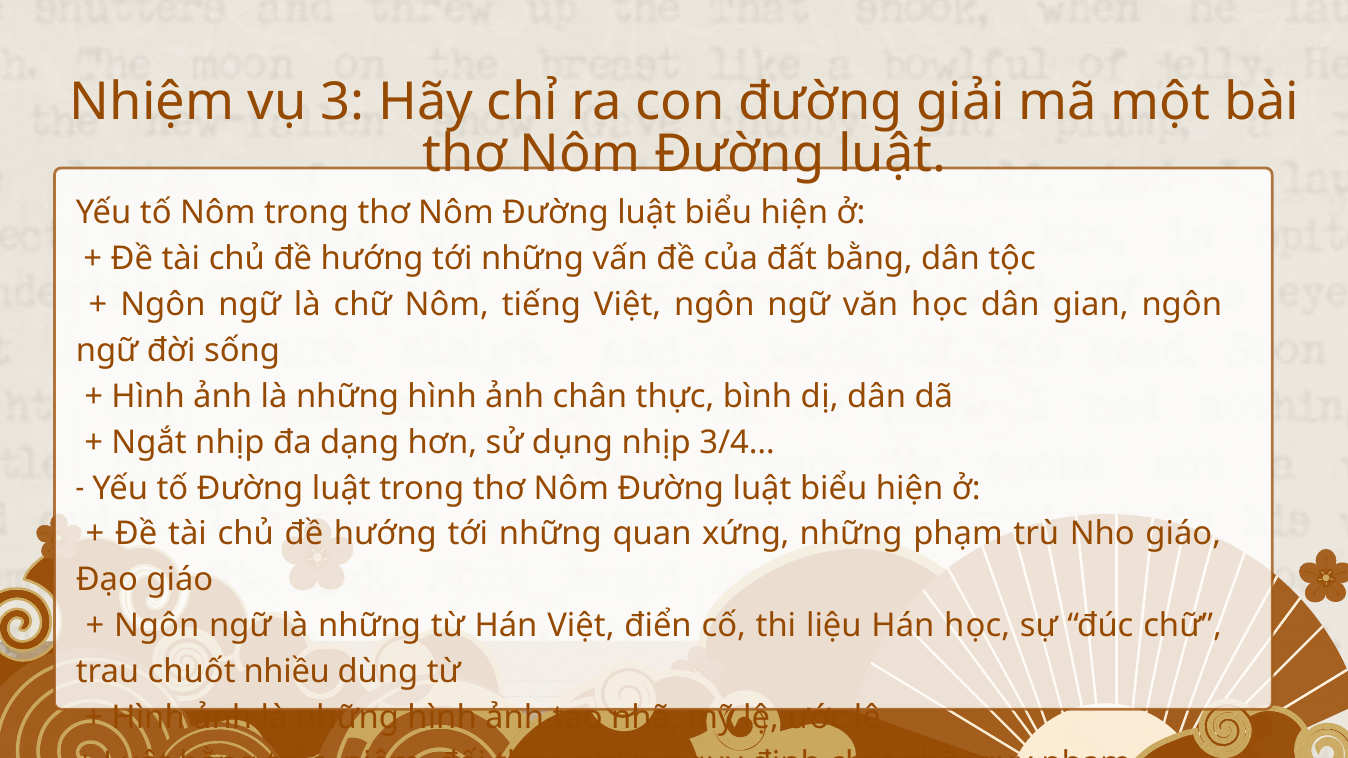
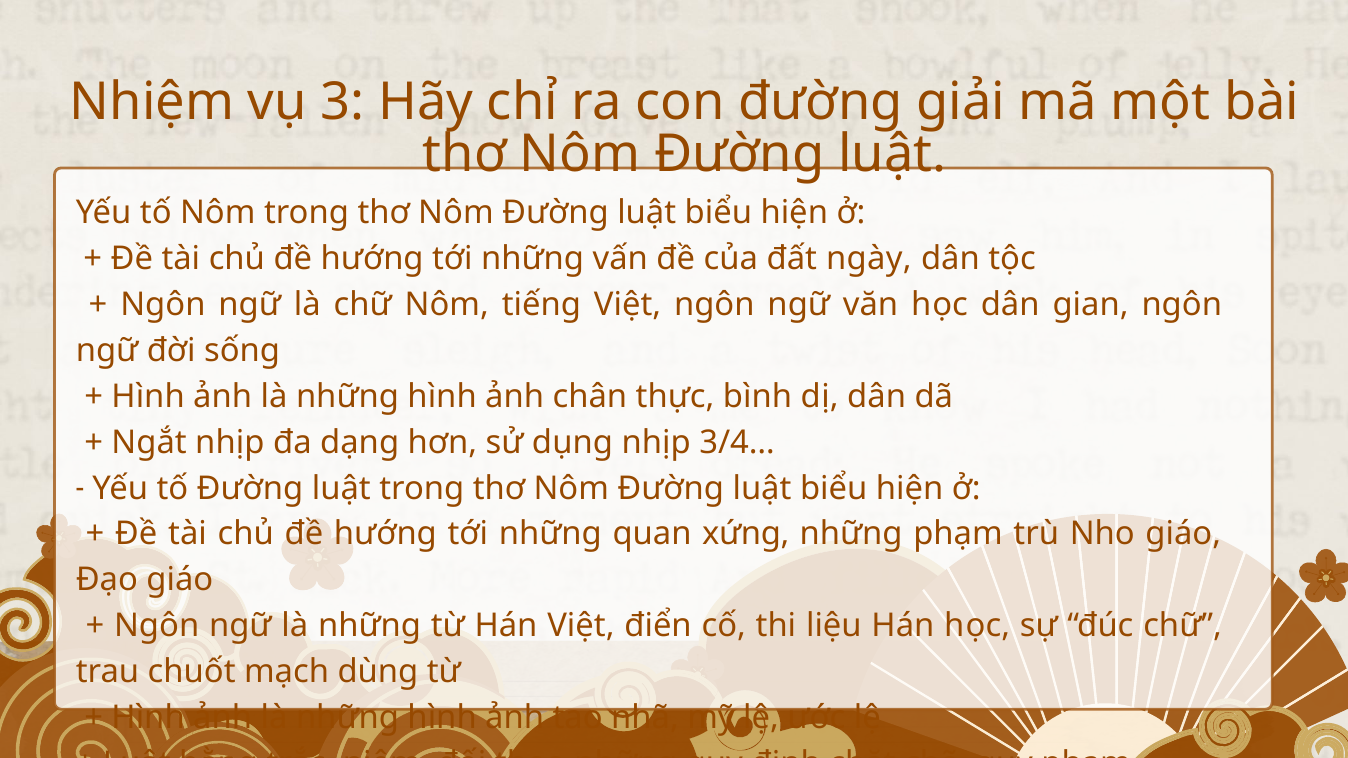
đất bằng: bằng -> ngày (869, 259)
nhiều: nhiều -> mạch (287, 672)
